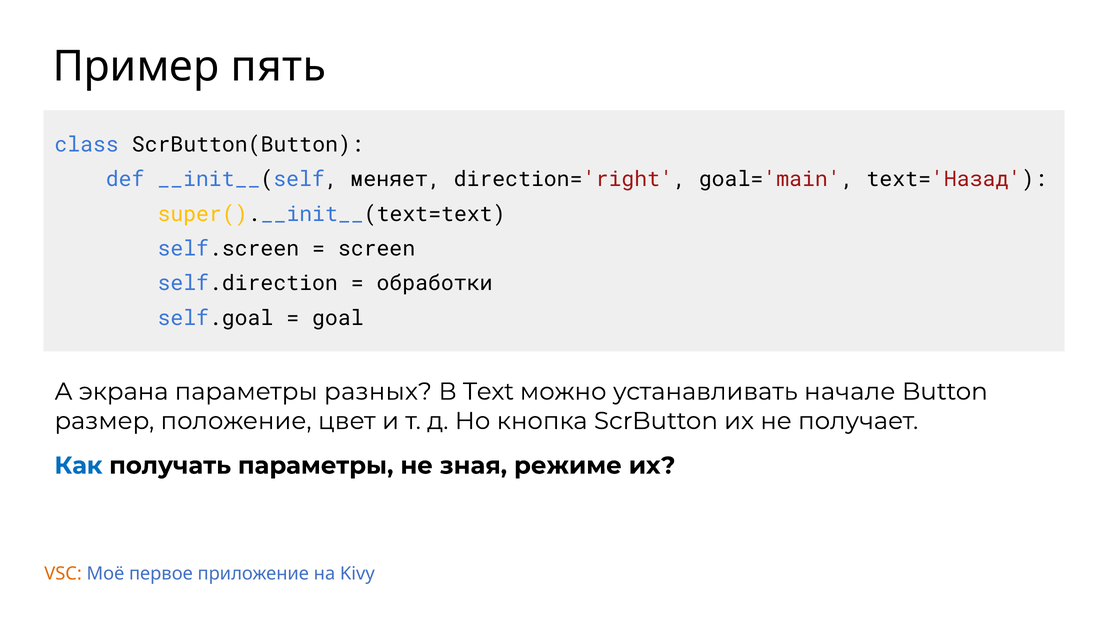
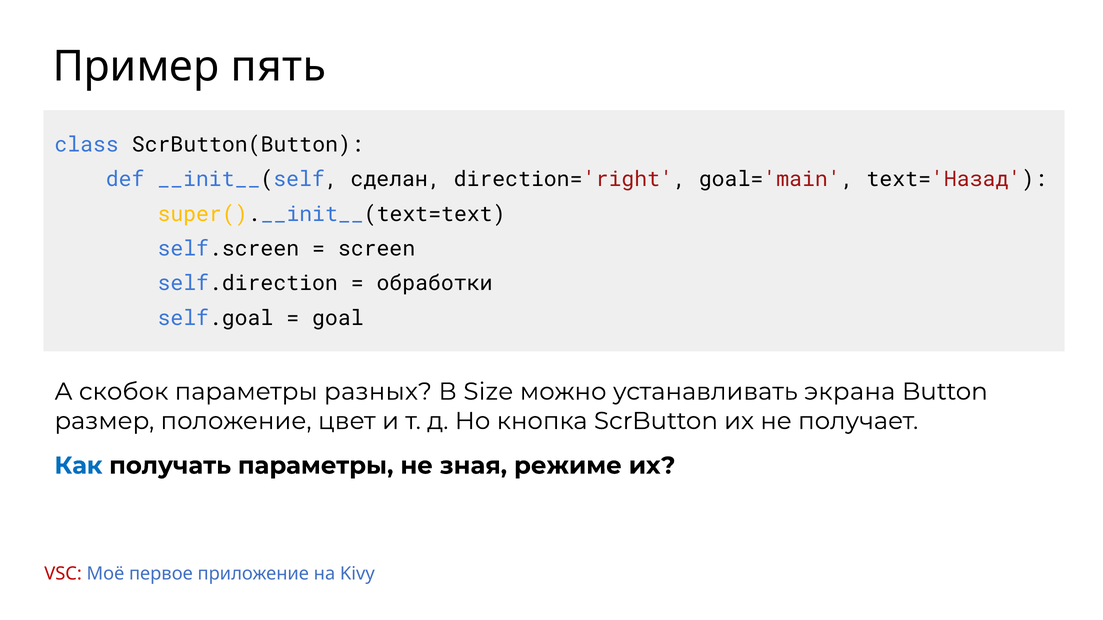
меняет: меняет -> сделан (396, 179)
экрана: экрана -> скобок (124, 392)
Text: Text -> Size (488, 392)
начале: начале -> экрана (850, 392)
VSC colour: orange -> red (63, 574)
